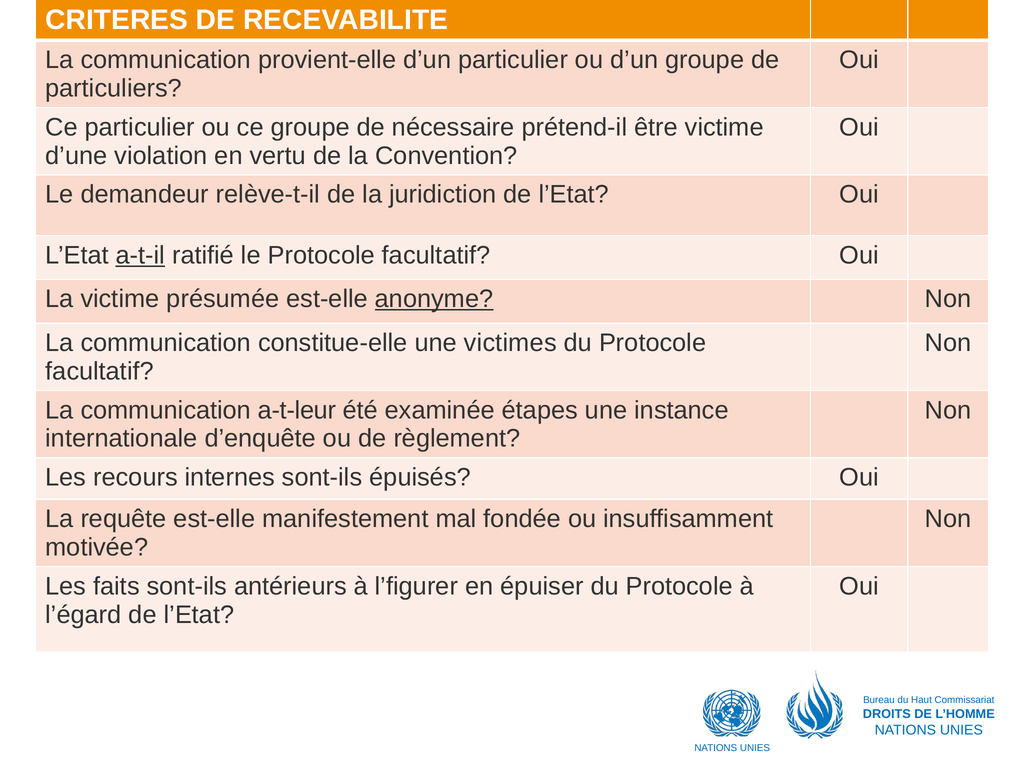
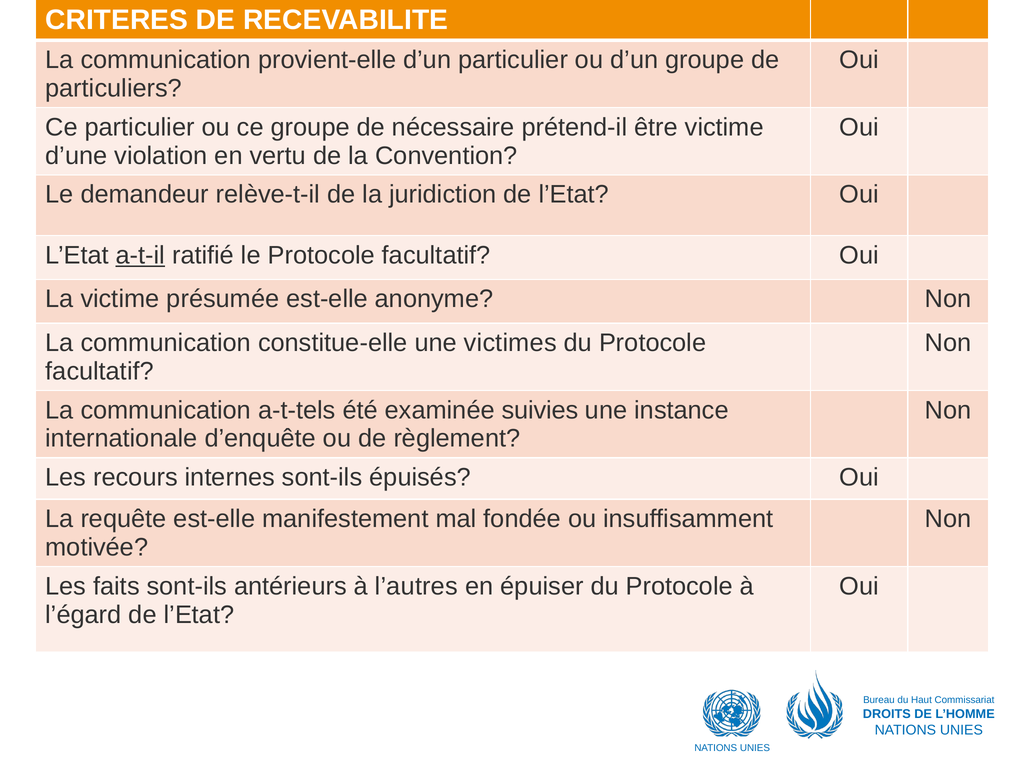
anonyme underline: present -> none (434, 299)
a-t-leur: a-t-leur -> a-t-tels (297, 410)
étapes: étapes -> suivies (540, 410)
l’figurer: l’figurer -> l’autres (416, 587)
